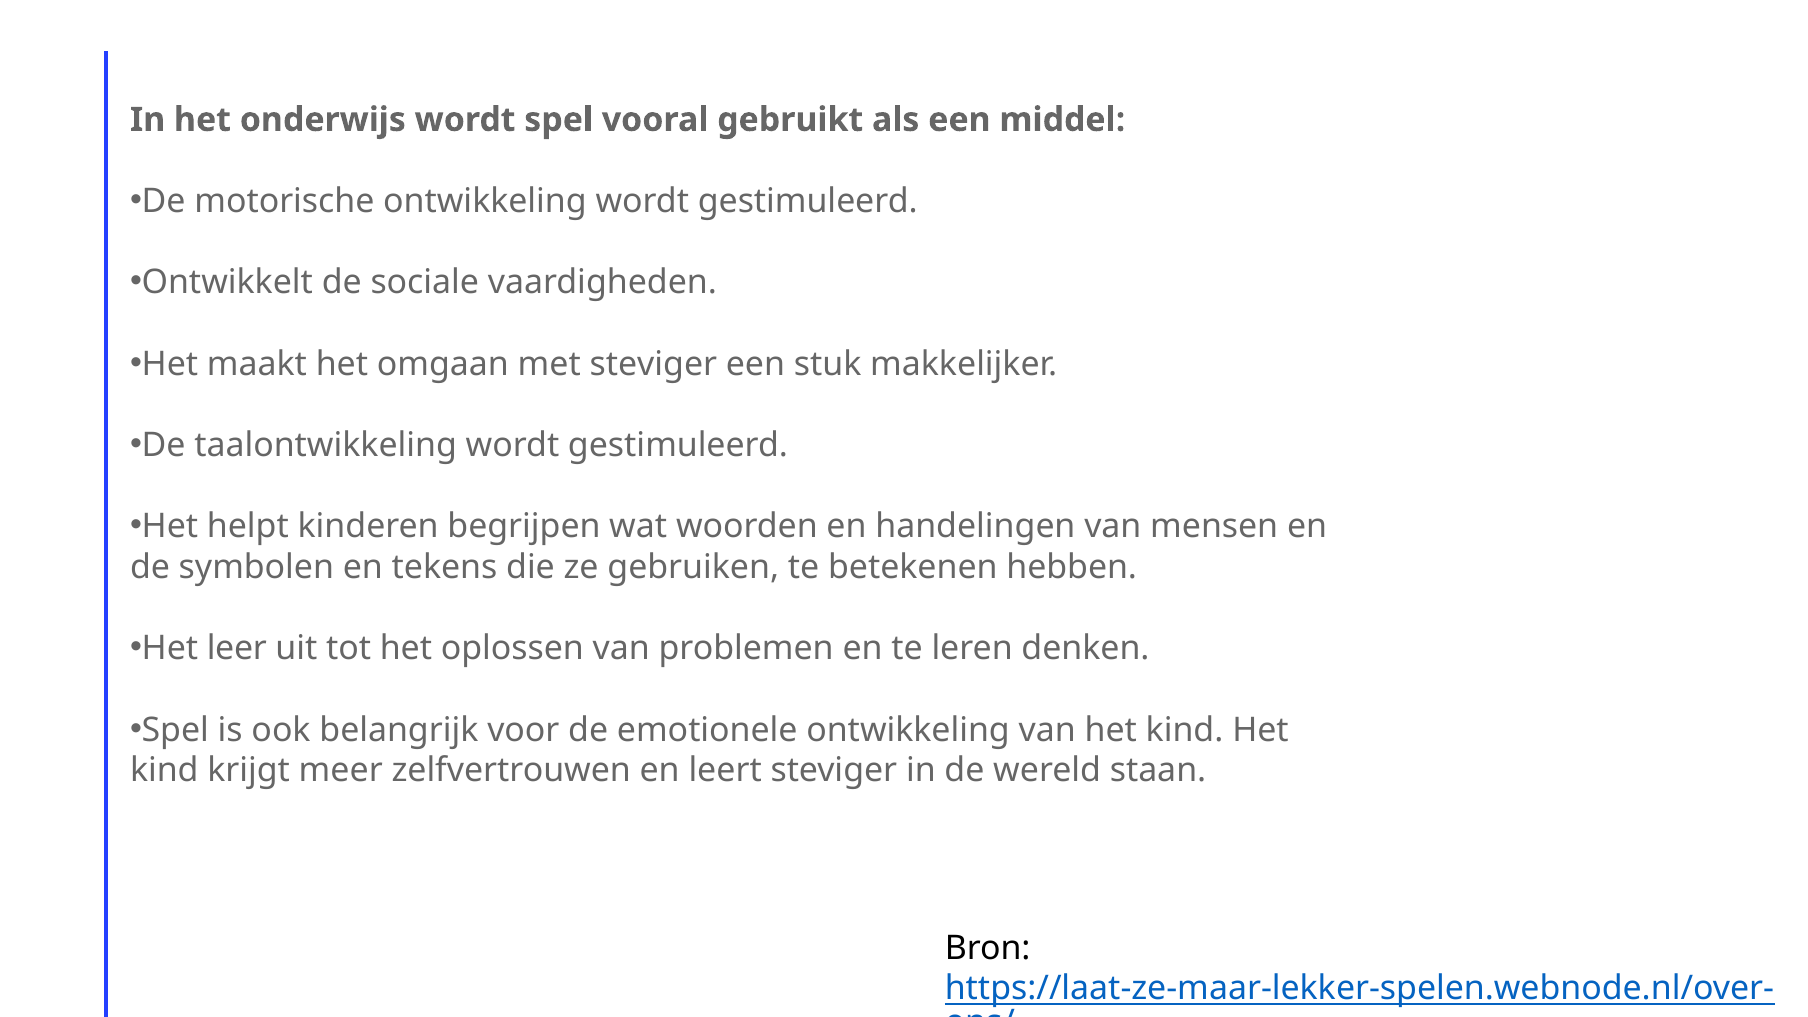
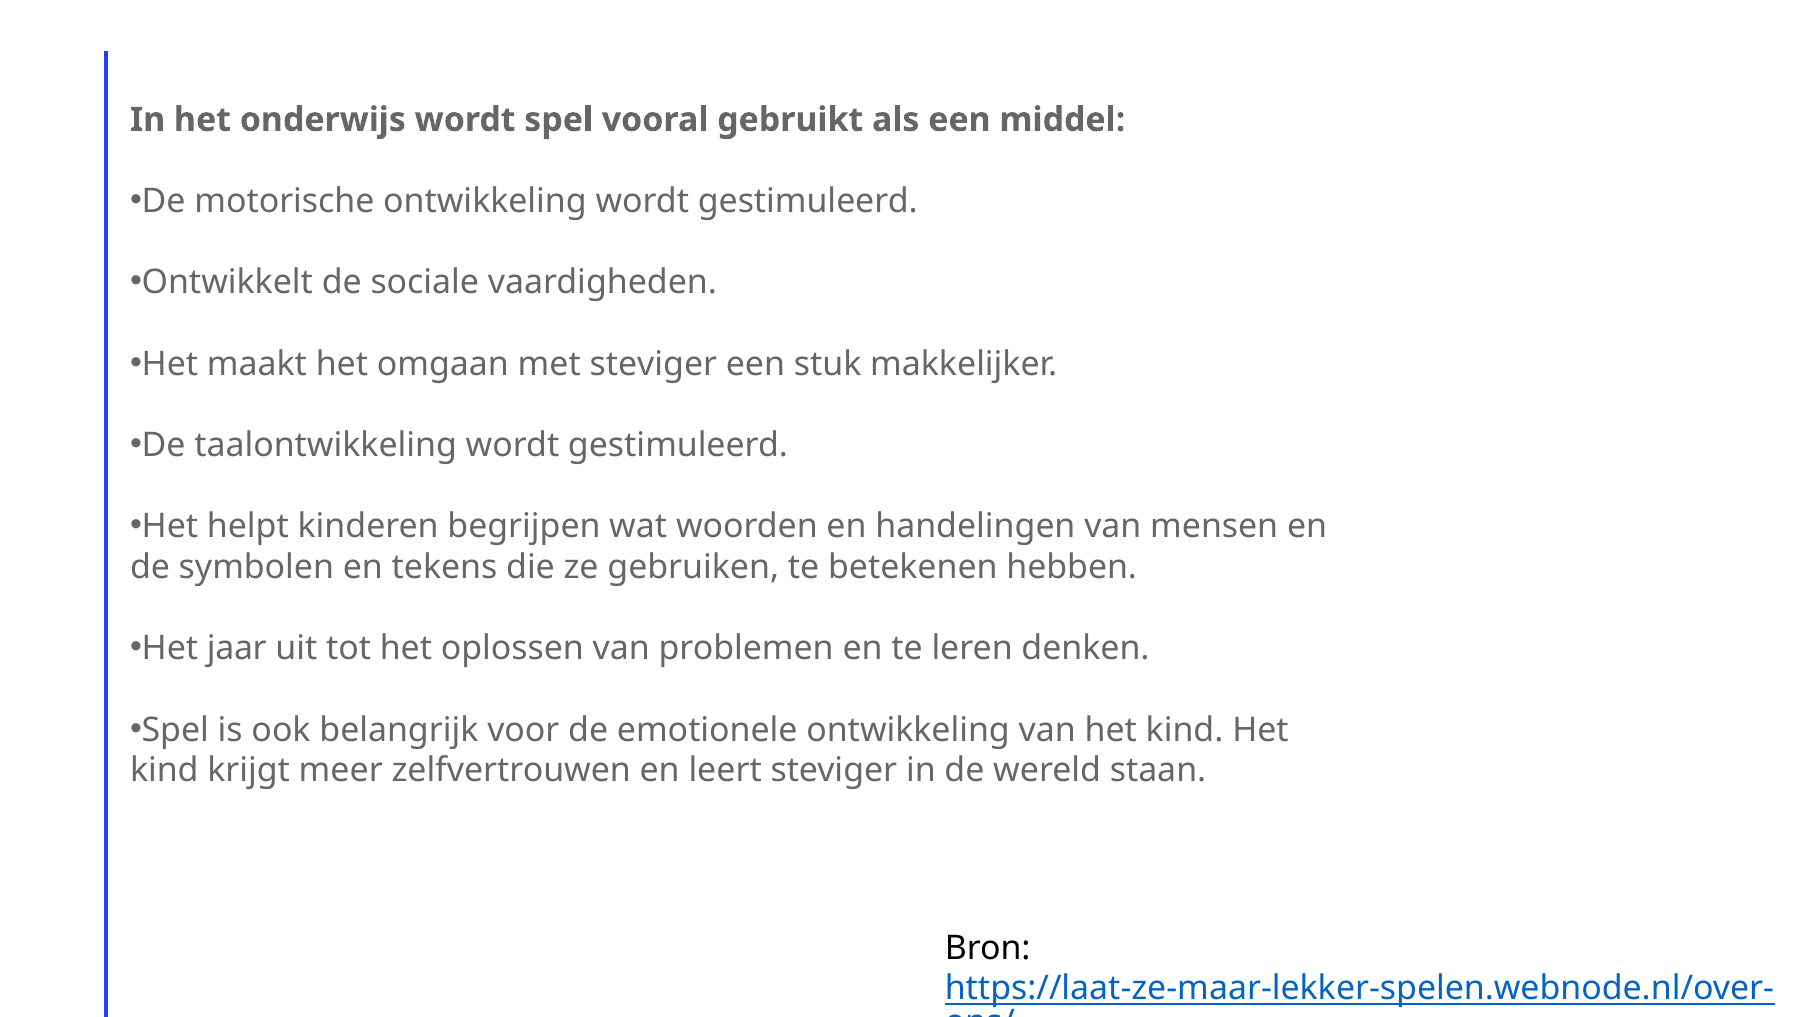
leer: leer -> jaar (237, 649)
